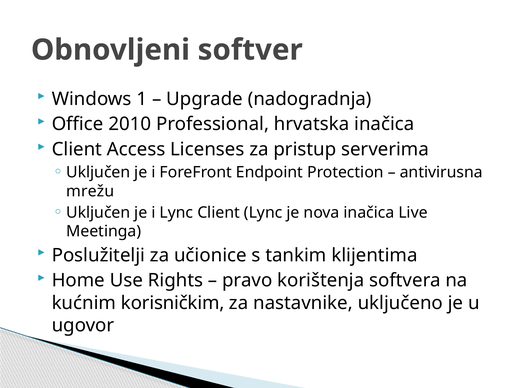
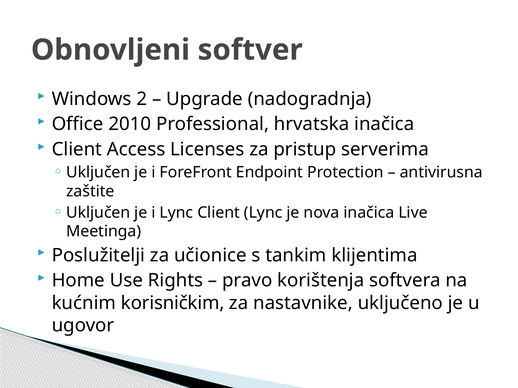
1: 1 -> 2 (142, 99)
mrežu: mrežu -> zaštite (90, 191)
